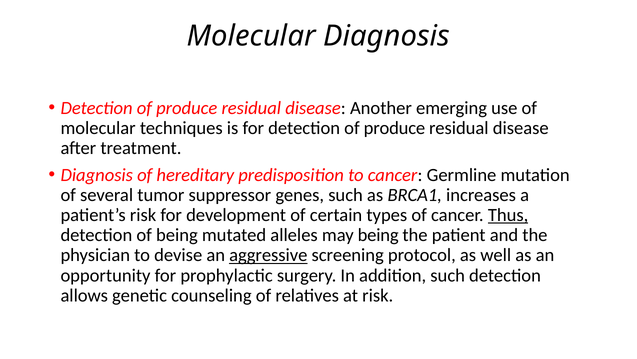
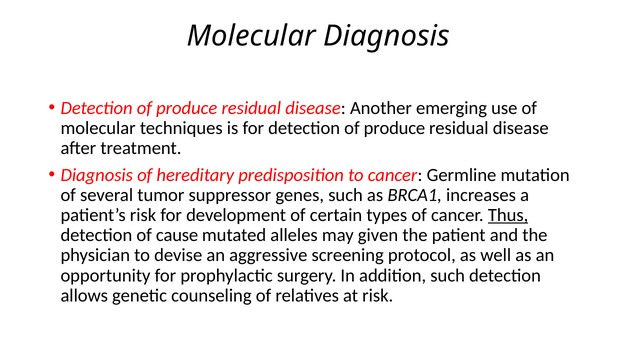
of being: being -> cause (177, 235)
may being: being -> given (378, 235)
aggressive underline: present -> none (268, 255)
